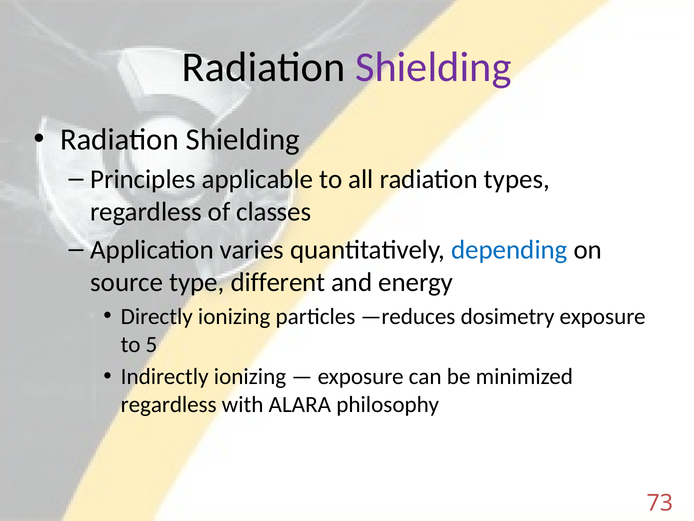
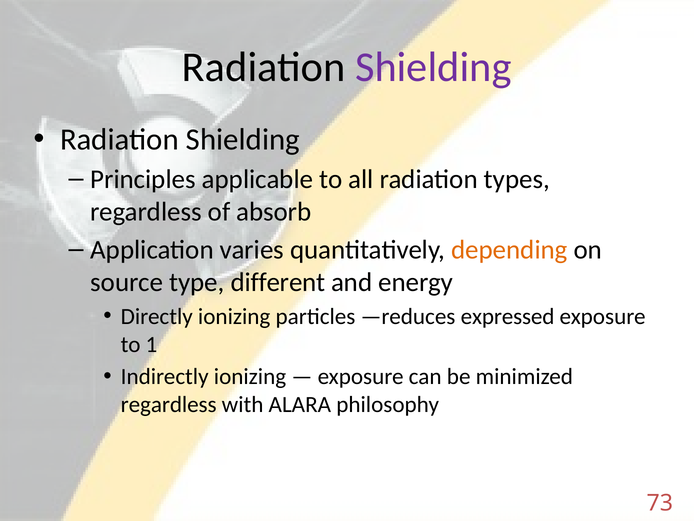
classes: classes -> absorb (274, 212)
depending colour: blue -> orange (509, 249)
dosimetry: dosimetry -> expressed (508, 316)
5: 5 -> 1 (151, 344)
